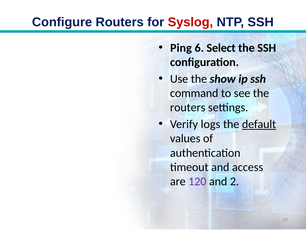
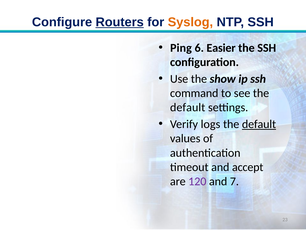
Routers underline: none -> present (120, 22)
Syslog colour: red -> orange (190, 22)
Select: Select -> Easier (221, 48)
routers: routers -> default (188, 107)
access: access -> accept (248, 167)
2: 2 -> 7 (234, 181)
